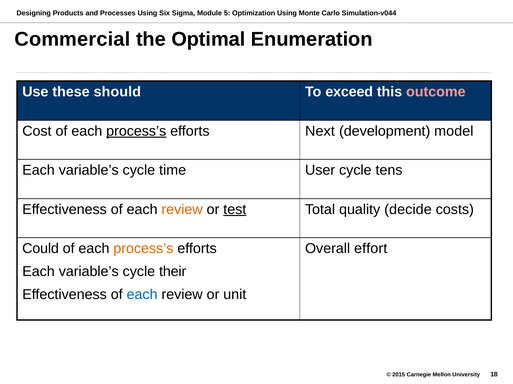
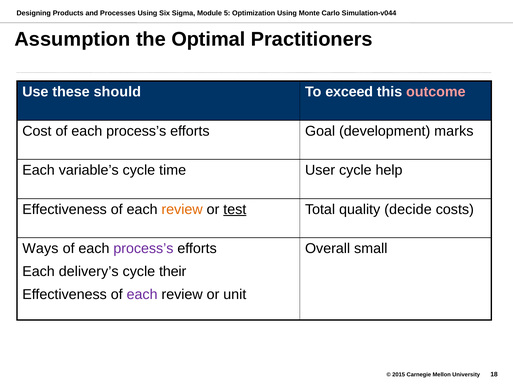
Commercial: Commercial -> Assumption (72, 39)
Enumeration: Enumeration -> Practitioners (312, 39)
process’s underline: present -> none (136, 131)
Next: Next -> Goal (320, 131)
model: model -> marks (454, 131)
tens: tens -> help (389, 171)
Could: Could -> Ways (40, 249)
process’s colour: orange -> purple (143, 249)
effort: effort -> small (371, 249)
variable’s: variable’s -> delivery’s (89, 272)
each colour: blue -> purple (142, 295)
